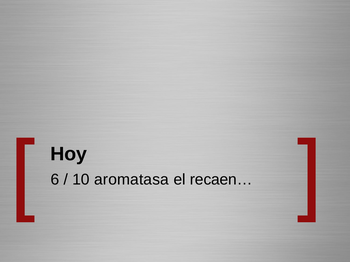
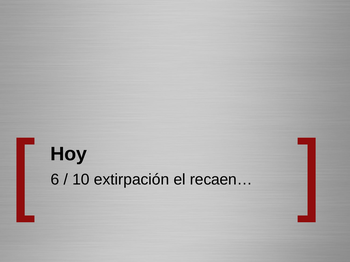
aromatasa: aromatasa -> extirpación (132, 180)
